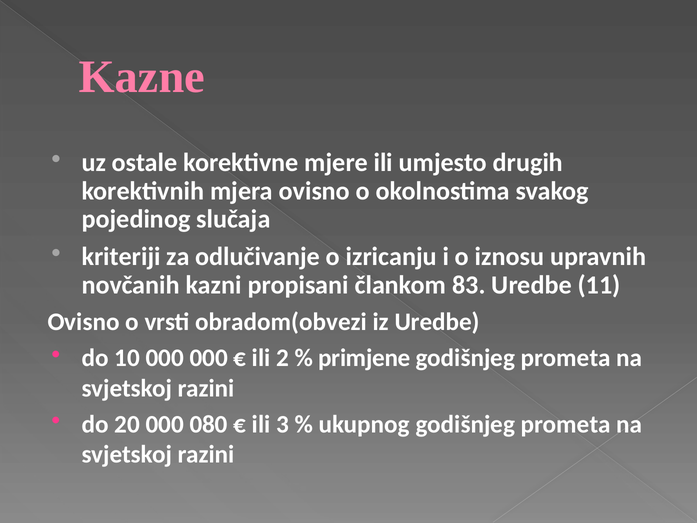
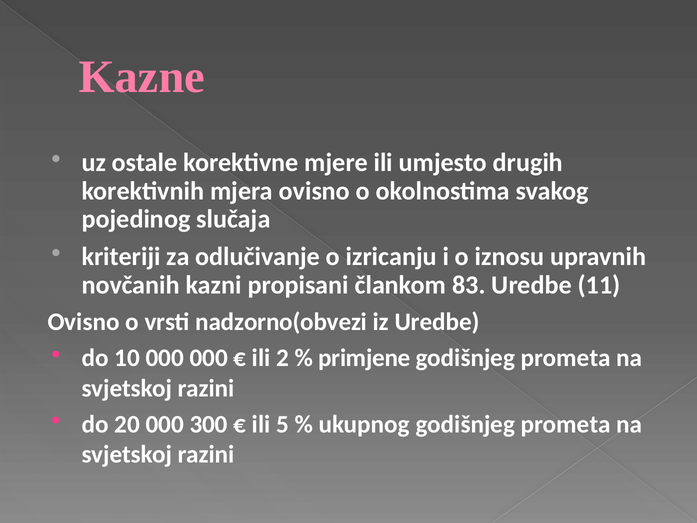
obradom(obvezi: obradom(obvezi -> nadzorno(obvezi (281, 322)
080: 080 -> 300 (209, 424)
3: 3 -> 5 (282, 424)
